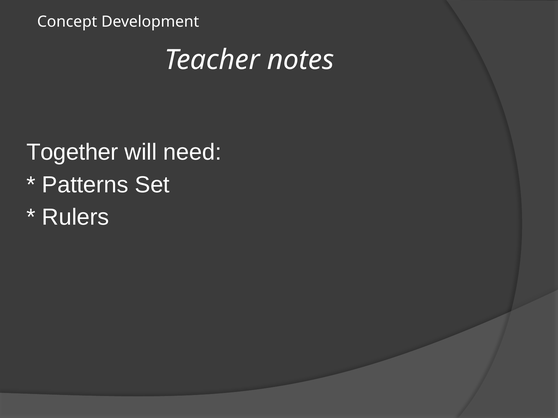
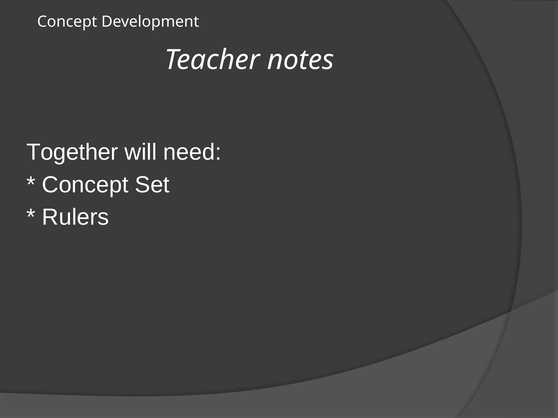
Patterns: Patterns -> Concept (85, 185)
